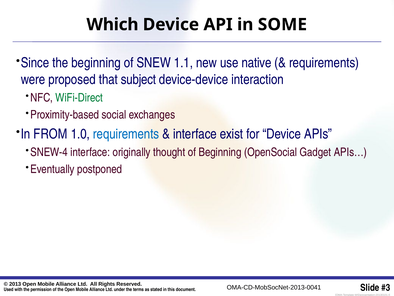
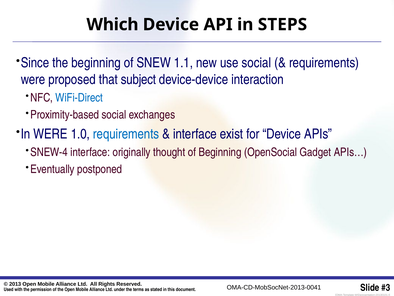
SOME: SOME -> STEPS (282, 25)
use native: native -> social (256, 63)
WiFi-Direct colour: green -> blue (79, 98)
In FROM: FROM -> WERE (50, 134)
